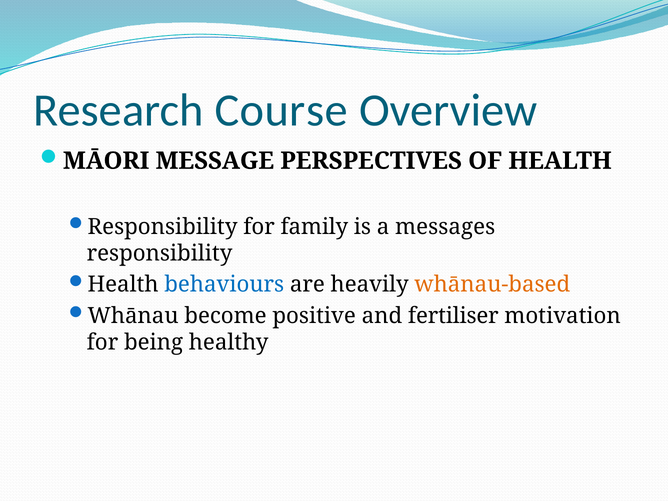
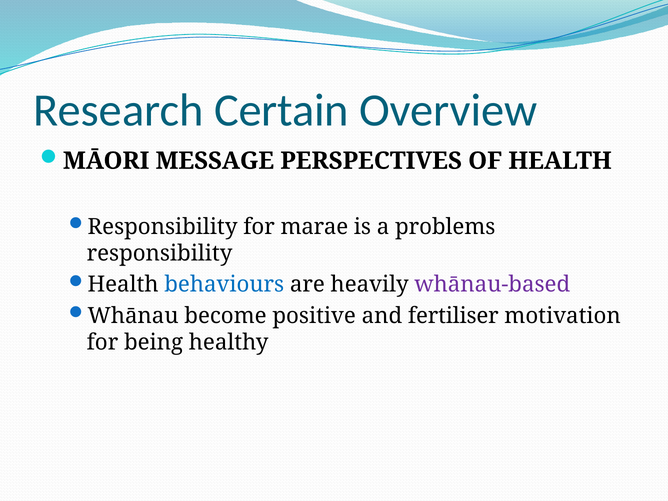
Course: Course -> Certain (282, 110)
family: family -> marae (314, 227)
messages: messages -> problems (445, 227)
whānau-based colour: orange -> purple (492, 285)
